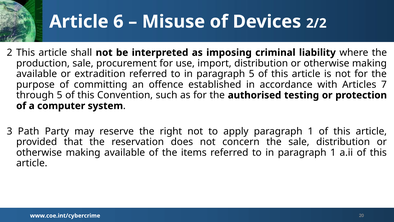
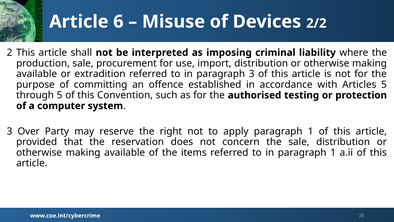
paragraph 5: 5 -> 3 (252, 74)
Articles 7: 7 -> 5 (384, 84)
Path: Path -> Over (29, 131)
